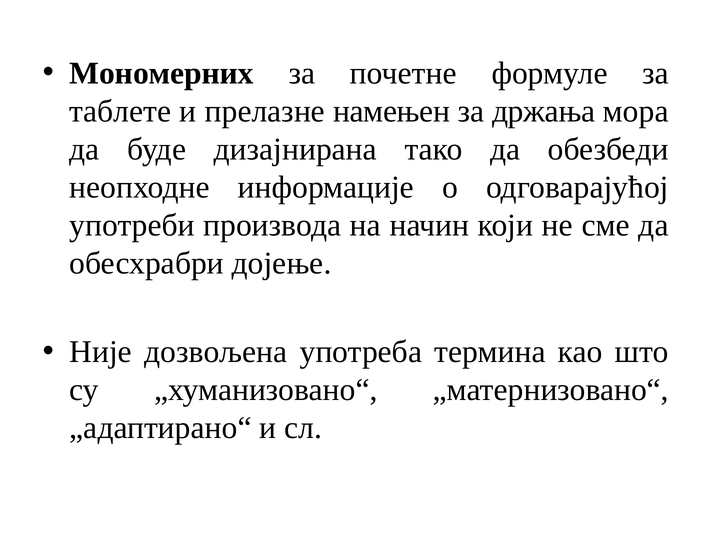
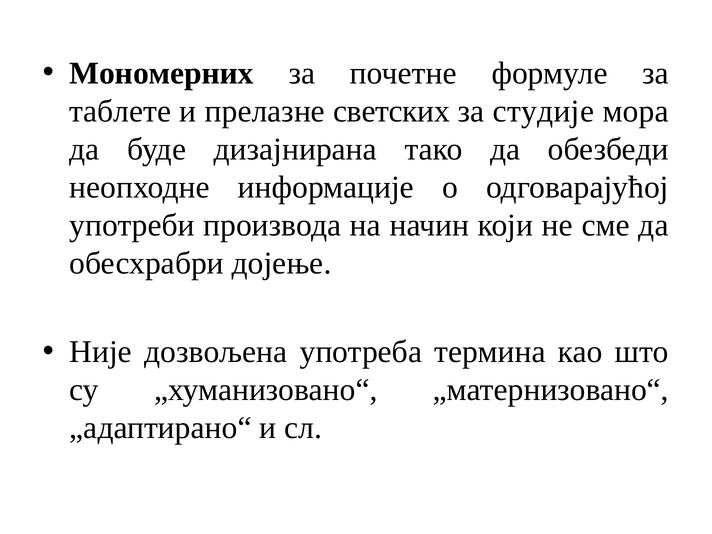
намењен: намењен -> светских (392, 111)
држања: држања -> студије (543, 111)
